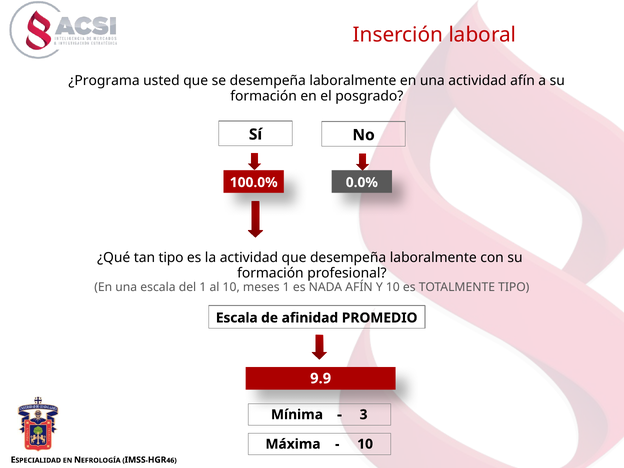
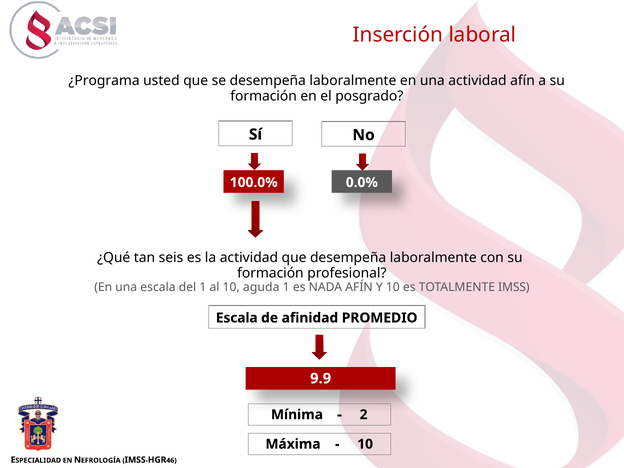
tan tipo: tipo -> seis (171, 257)
meses: meses -> aguda (261, 287)
TOTALMENTE TIPO: TIPO -> IMSS (514, 287)
3: 3 -> 2 (364, 415)
